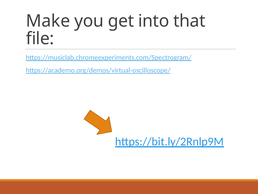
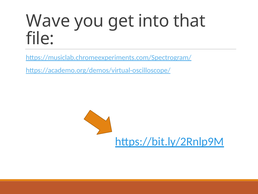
Make: Make -> Wave (48, 21)
